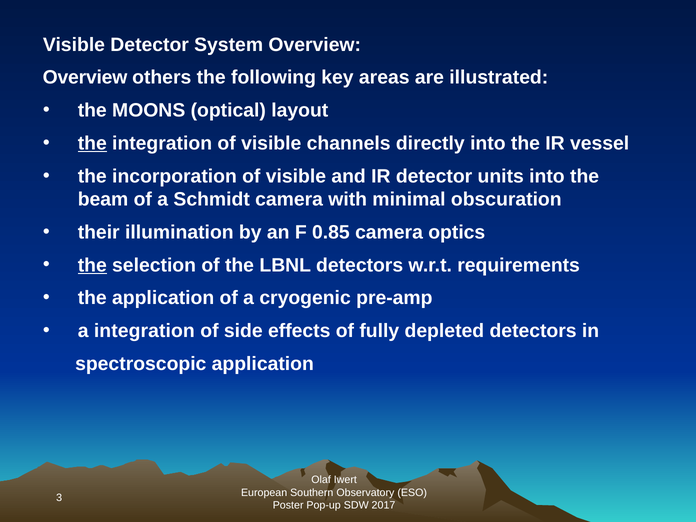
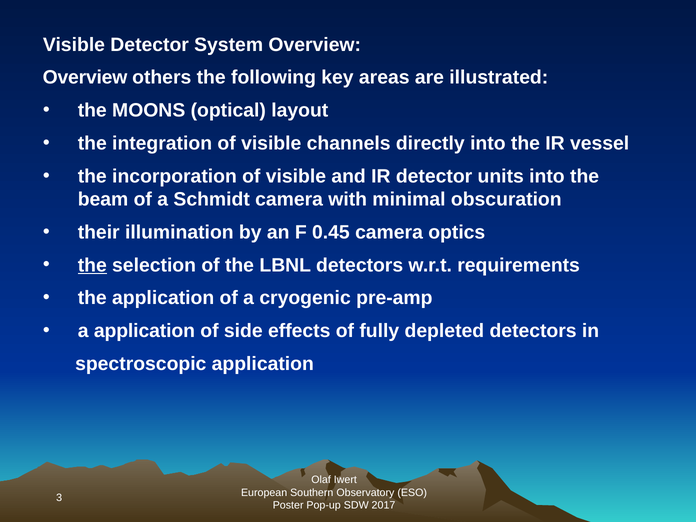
the underline: present -> none (92, 143)
0.85: 0.85 -> 0.45 (331, 232)
a integration: integration -> application (144, 331)
